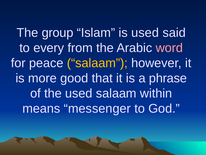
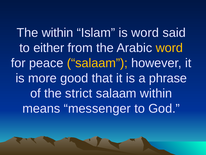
The group: group -> within (58, 33)
is used: used -> word (145, 33)
every: every -> either (49, 48)
word colour: pink -> yellow (169, 48)
the used: used -> strict (79, 93)
